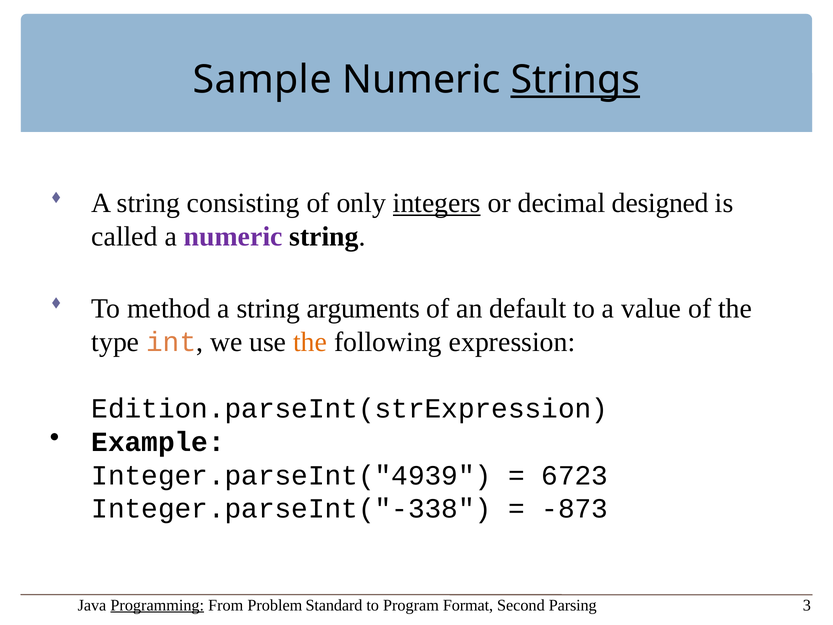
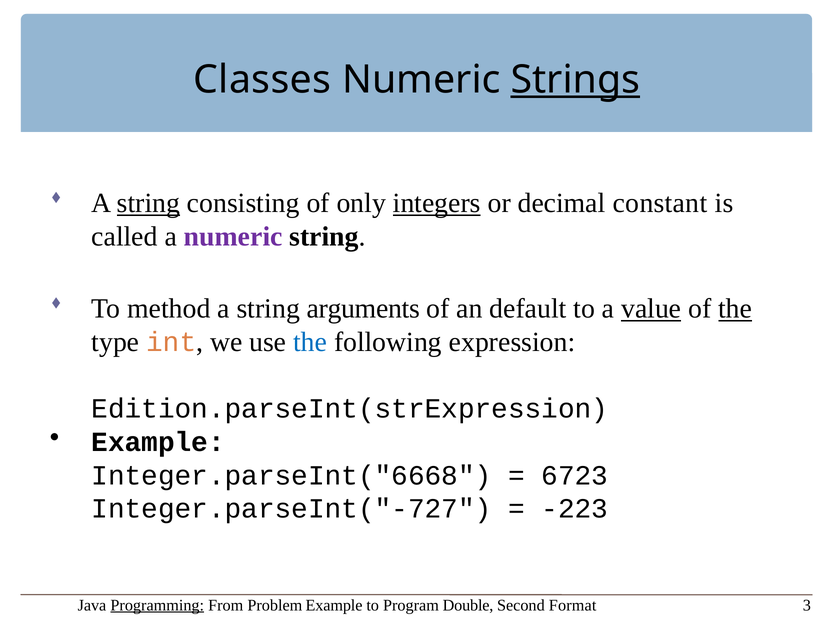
Sample: Sample -> Classes (262, 80)
string underline: none -> present (148, 203)
designed: designed -> constant (660, 203)
value underline: none -> present (651, 309)
the underline: none -> present (735, 309)
the colour: orange -> blue (310, 342)
Integer.parseInt("4939: Integer.parseInt("4939 -> Integer.parseInt("6668 (291, 475)
Integer.parseInt("-338: Integer.parseInt("-338 -> Integer.parseInt("-727 (291, 509)
-873: -873 -> -223 (575, 509)
Problem Standard: Standard -> Example (334, 605)
Format: Format -> Double (468, 605)
Parsing: Parsing -> Format (573, 605)
